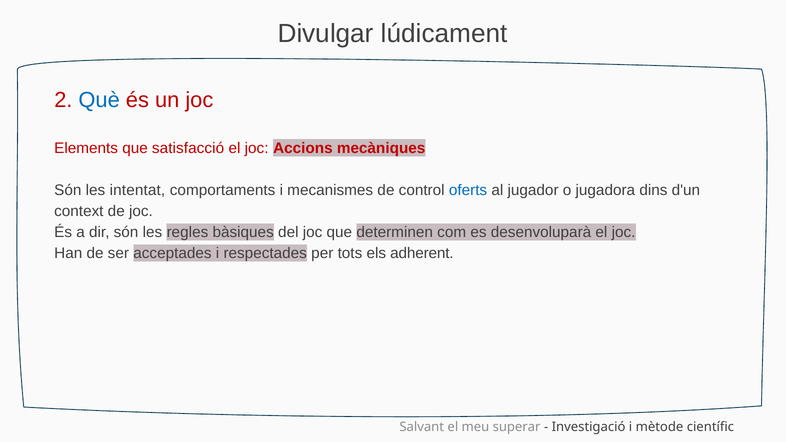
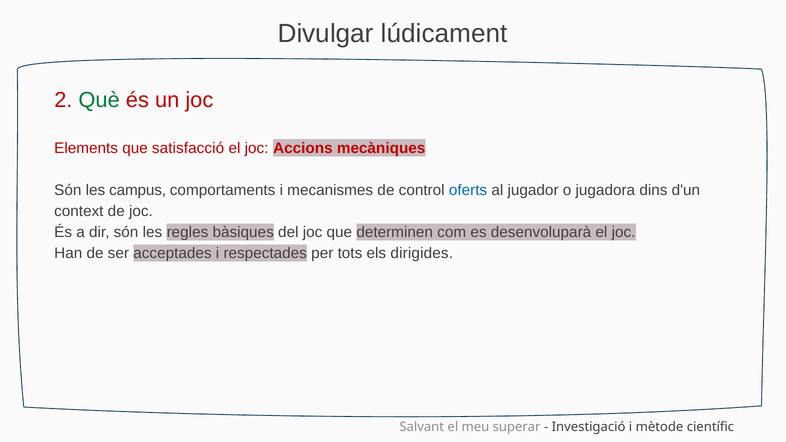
Què colour: blue -> green (99, 100)
intentat: intentat -> campus (138, 190)
adherent: adherent -> dirigides (422, 253)
